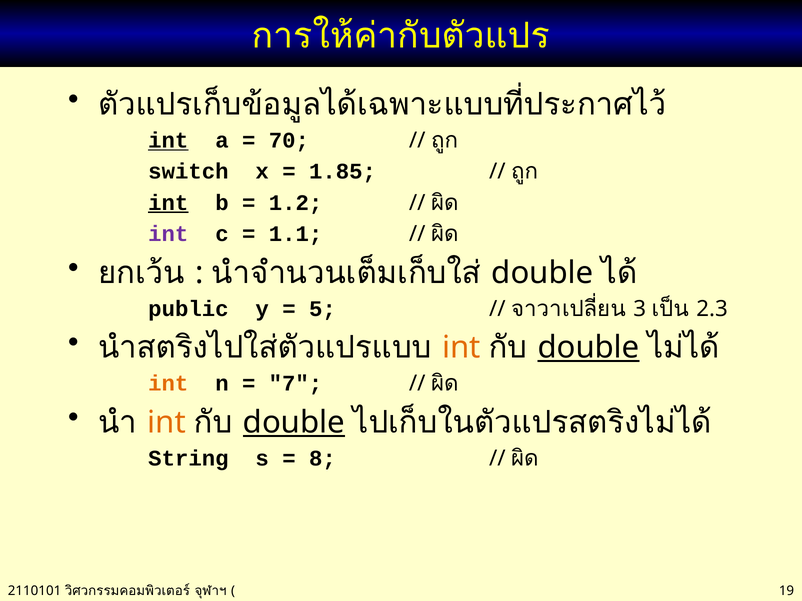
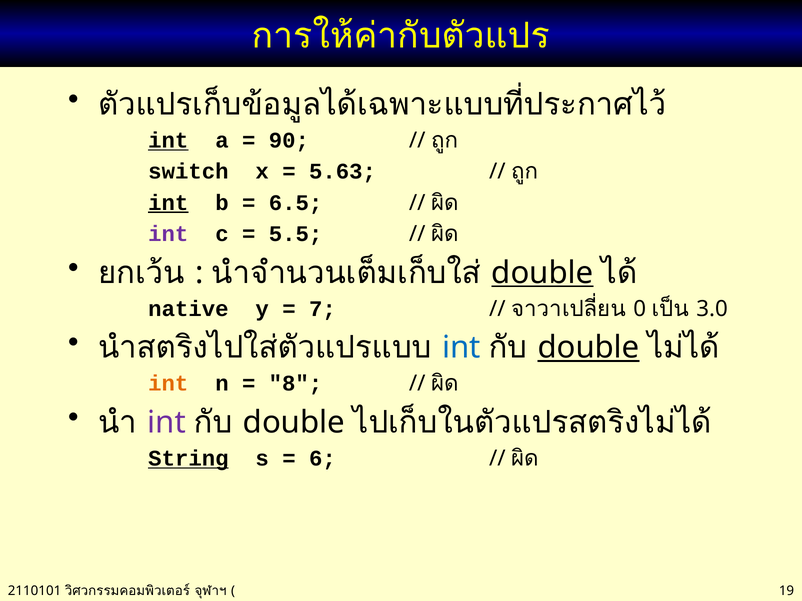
70: 70 -> 90 (289, 140)
1.85: 1.85 -> 5.63 (342, 172)
1.2: 1.2 -> 6.5 (296, 203)
1.1: 1.1 -> 5.5 (296, 234)
double underline: none -> present (542, 273)
public: public -> native (188, 309)
5: 5 -> 7 (322, 309)
3: 3 -> 0 (640, 309)
2.3: 2.3 -> 3.0 (712, 309)
int colour: orange -> blue (461, 348)
7: 7 -> 8 (295, 384)
int colour: orange -> purple (167, 423)
double underline: present -> none (294, 423)
String underline: none -> present (188, 459)
8: 8 -> 6 (322, 459)
